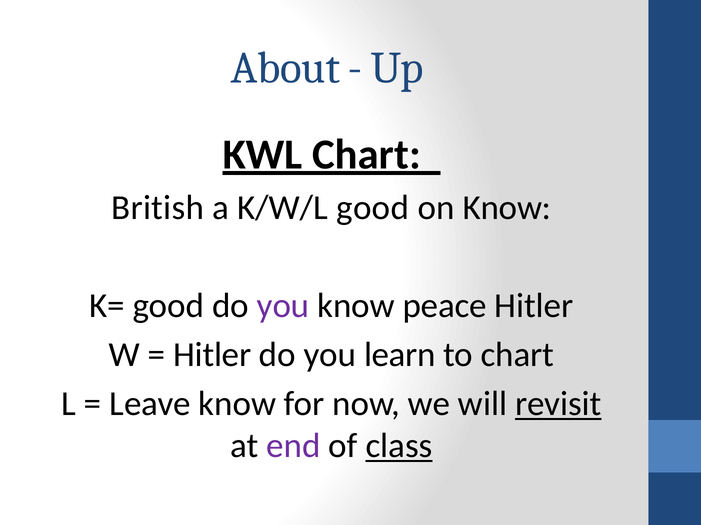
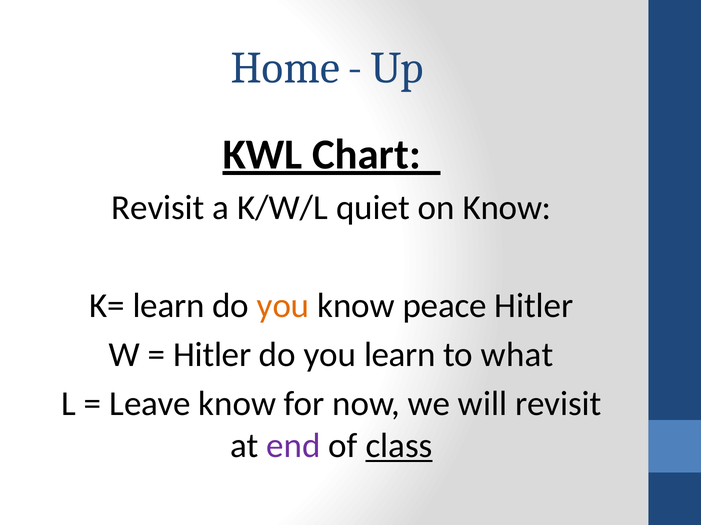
About: About -> Home (285, 68)
British: British -> Revisit (158, 208)
K/W/L good: good -> quiet (373, 208)
K= good: good -> learn (168, 306)
you colour: purple -> orange (283, 306)
to chart: chart -> what (517, 355)
revisit underline: present -> none (558, 404)
